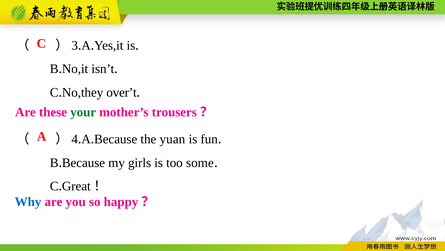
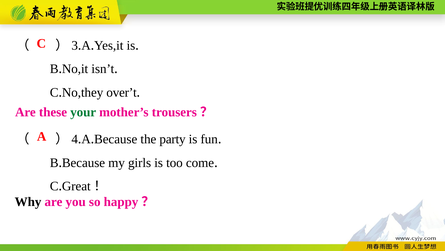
yuan: yuan -> party (173, 139)
some: some -> come (200, 162)
Why colour: blue -> black (28, 201)
